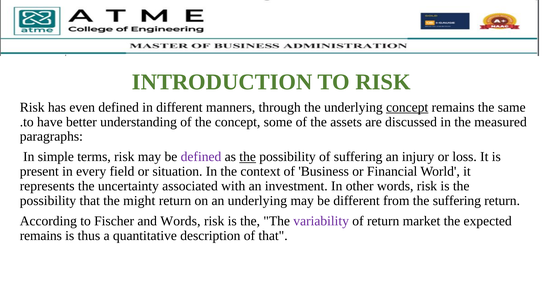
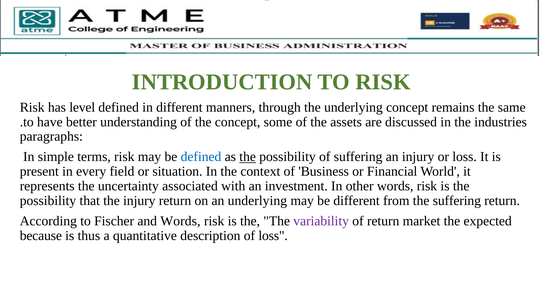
even: even -> level (82, 107)
concept underline: present -> none (407, 107)
measured: measured -> industries (501, 122)
defined colour: purple -> blue (201, 157)
the might: might -> injury (139, 201)
remains: remains -> because (41, 236)
of that: that -> loss (273, 236)
